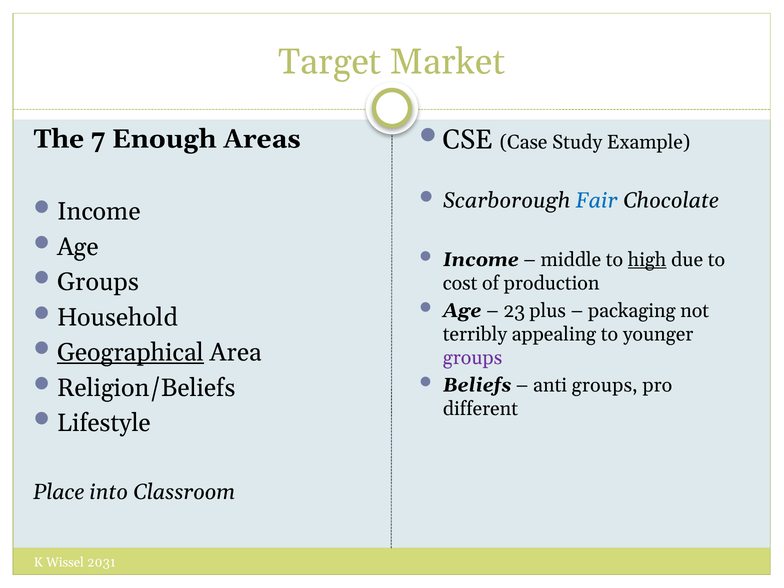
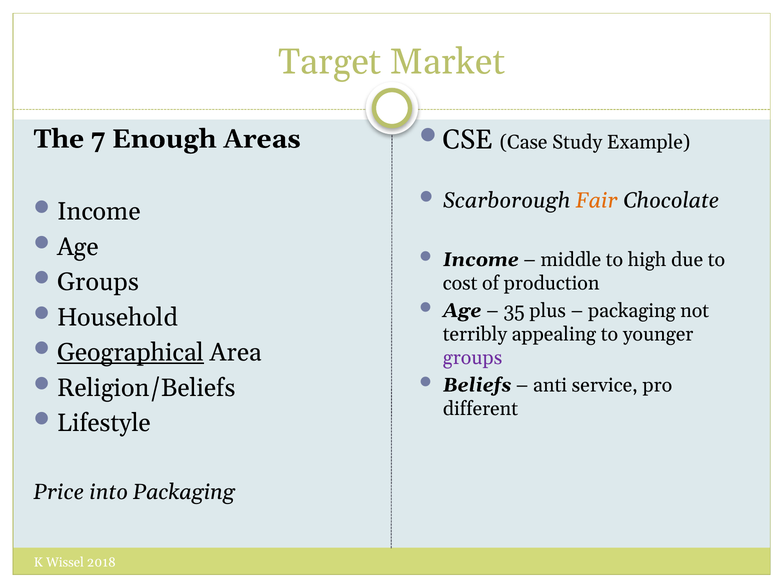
Fair colour: blue -> orange (597, 201)
high underline: present -> none (647, 260)
23: 23 -> 35 (514, 311)
anti groups: groups -> service (605, 385)
Place: Place -> Price (59, 492)
into Classroom: Classroom -> Packaging (184, 492)
2031: 2031 -> 2018 (101, 562)
